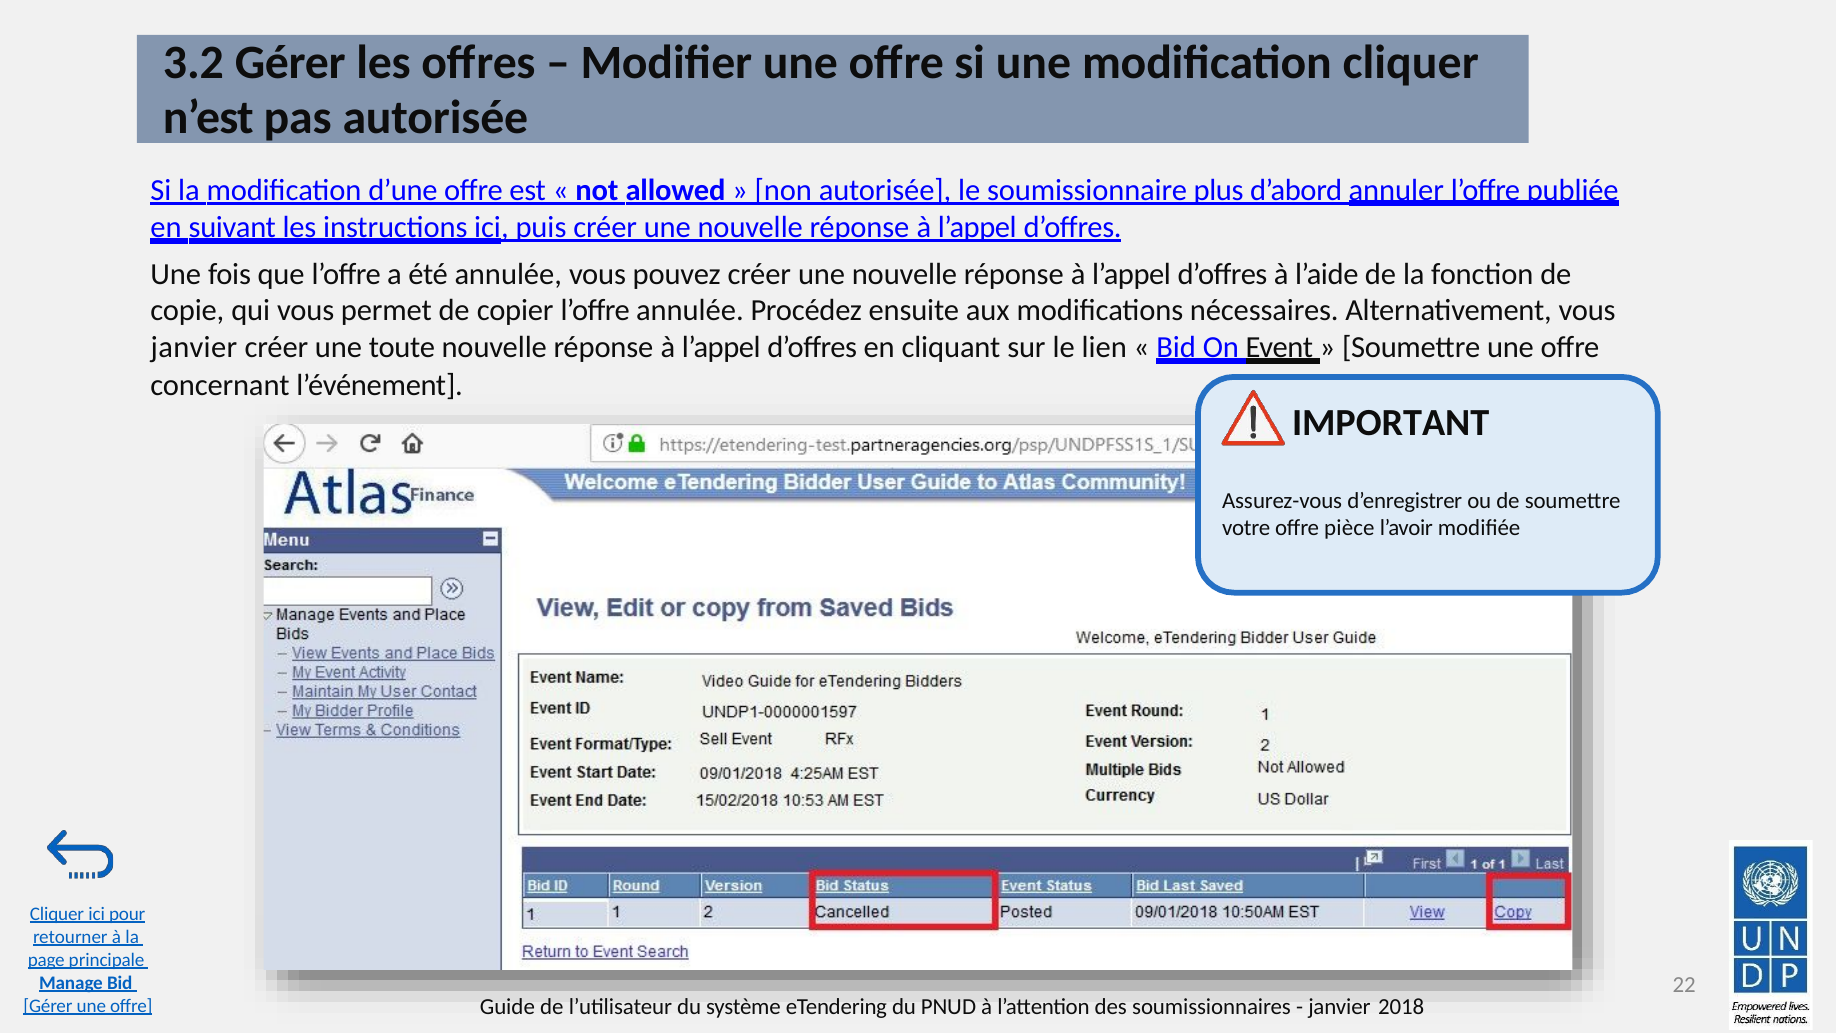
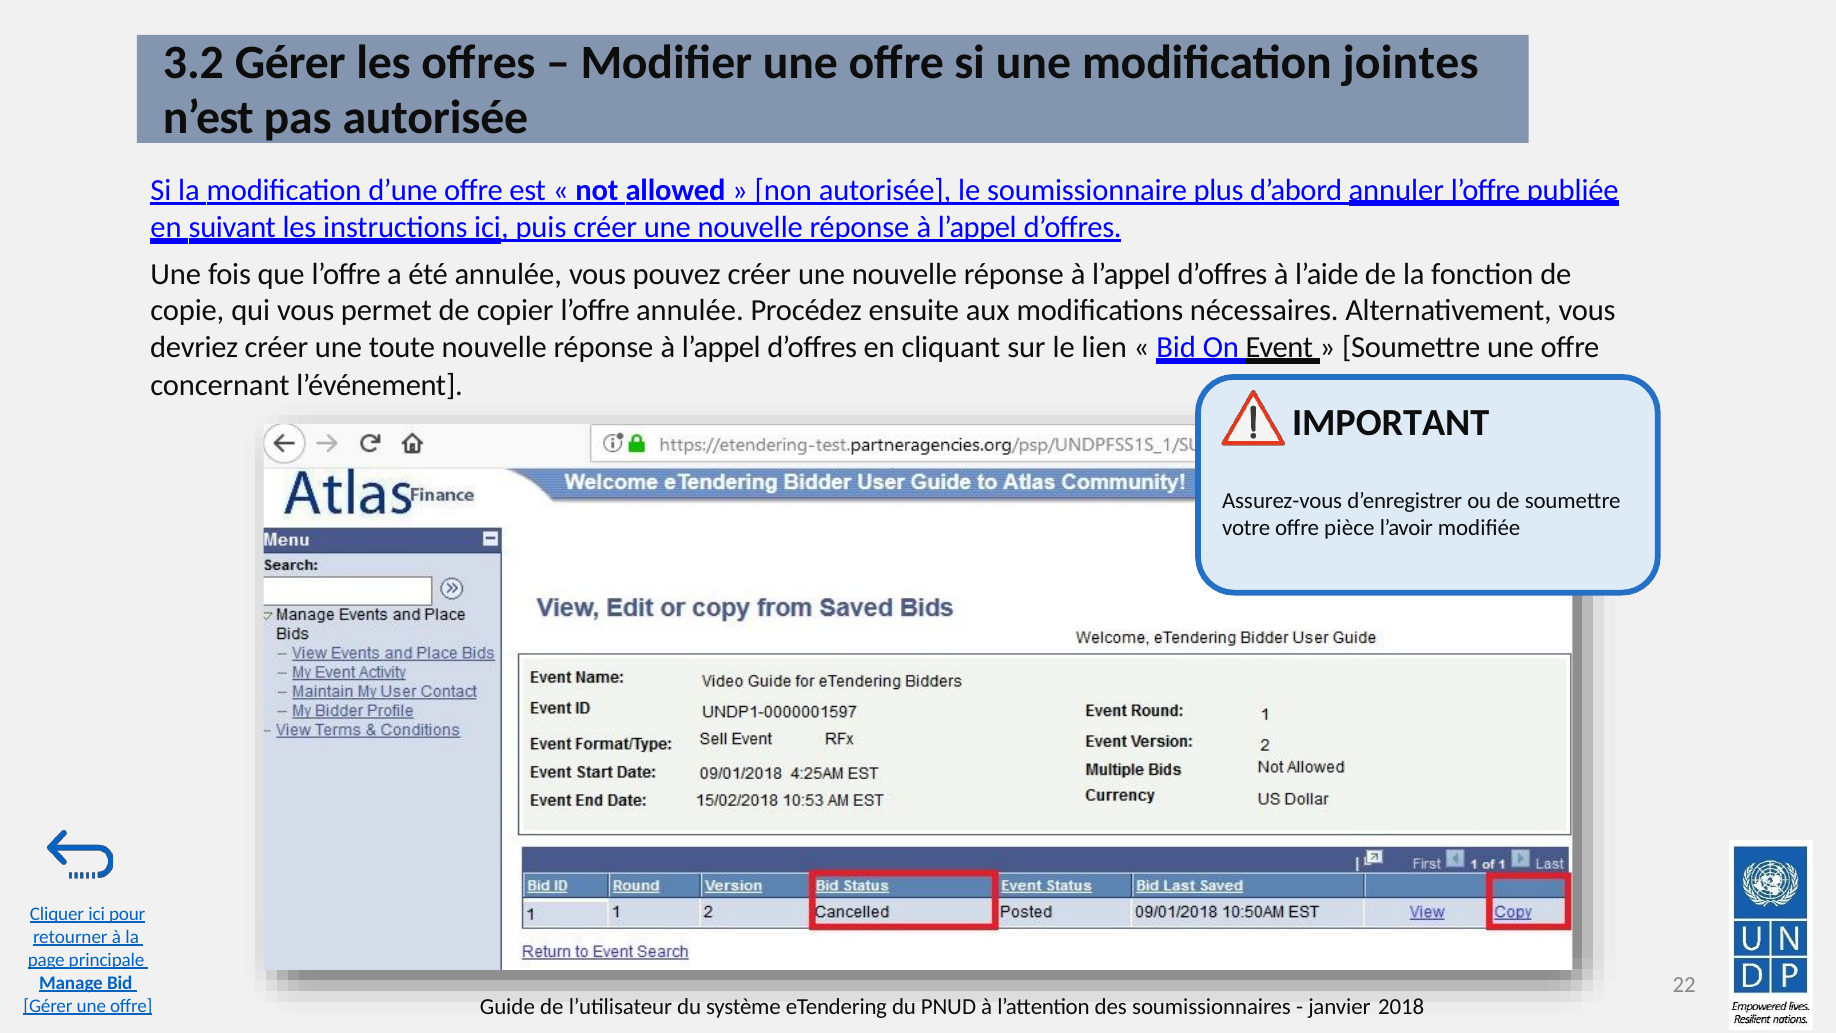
modification cliquer: cliquer -> jointes (1411, 63)
janvier: janvier -> devriez (194, 347)
